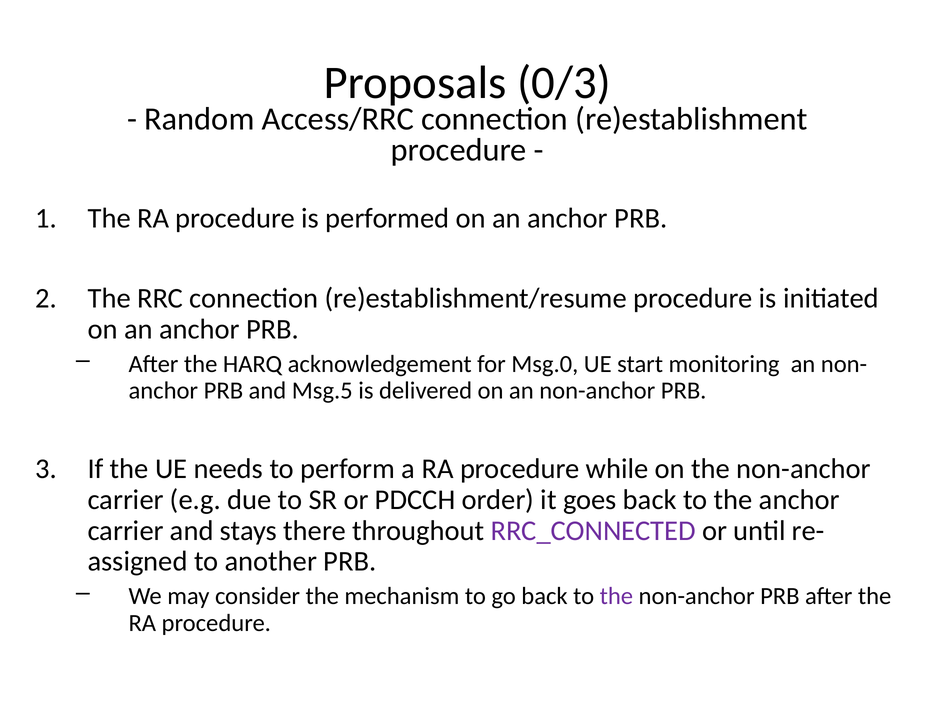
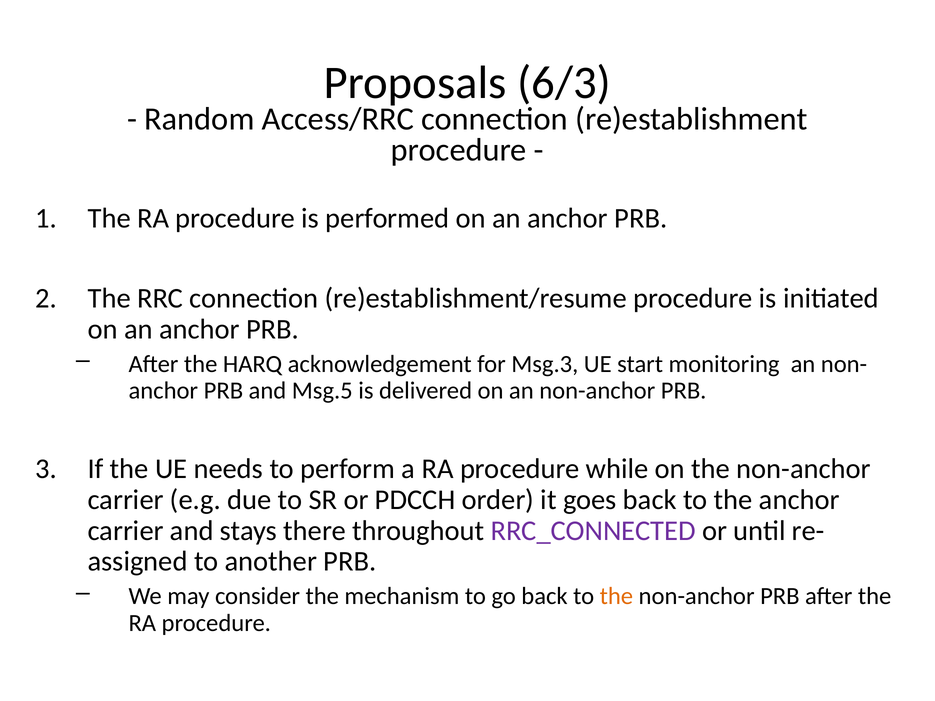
0/3: 0/3 -> 6/3 (564, 83)
Msg.0: Msg.0 -> Msg.3 (545, 364)
the colour: purple -> orange (616, 597)
